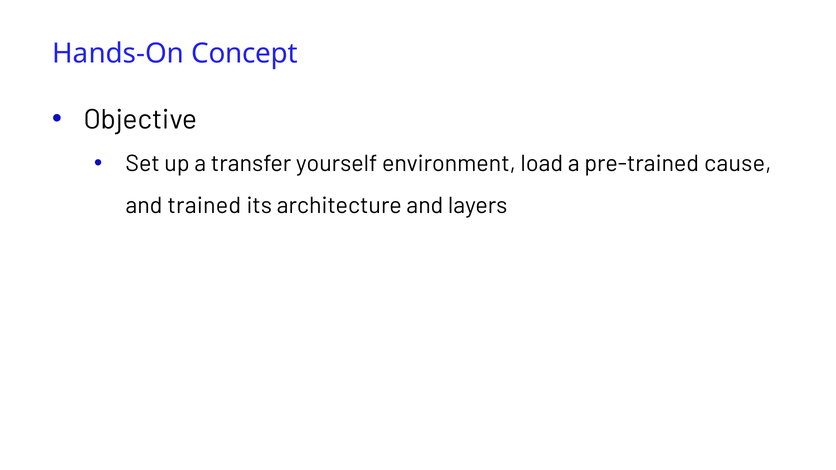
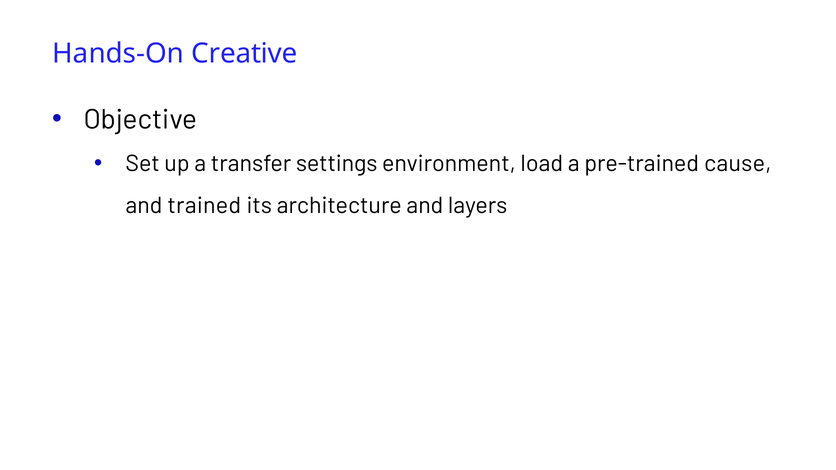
Concept: Concept -> Creative (245, 54)
yourself: yourself -> settings (337, 164)
